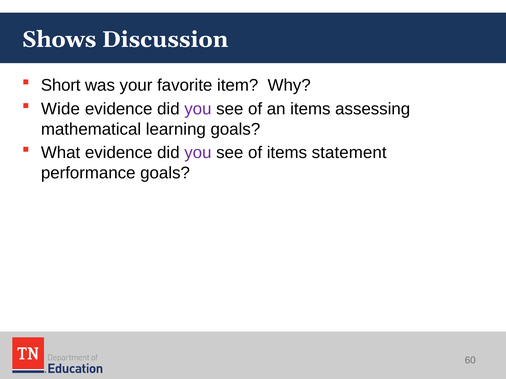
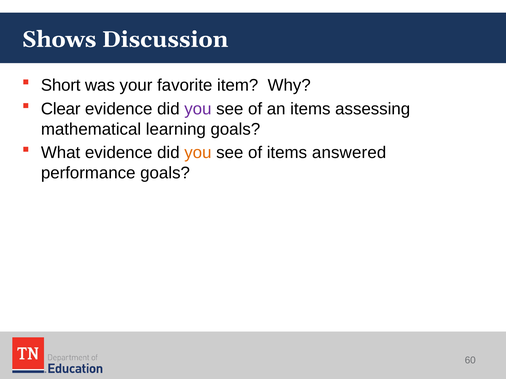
Wide: Wide -> Clear (61, 109)
you colour: purple -> orange (198, 153)
statement: statement -> answered (349, 153)
